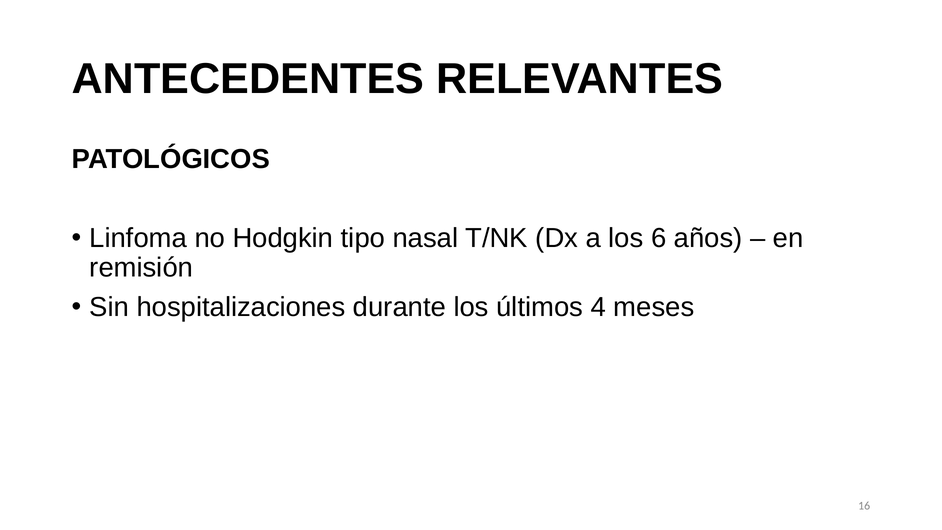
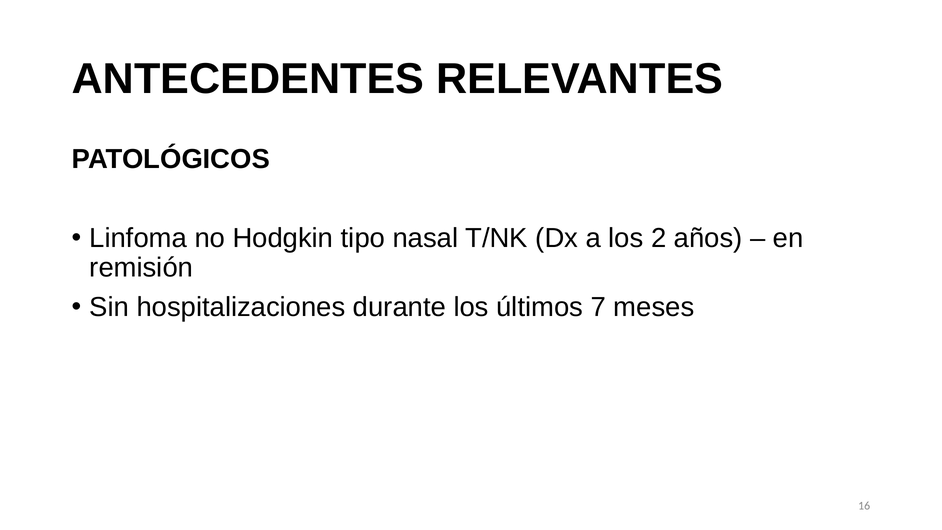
6: 6 -> 2 (659, 238)
4: 4 -> 7 (598, 307)
